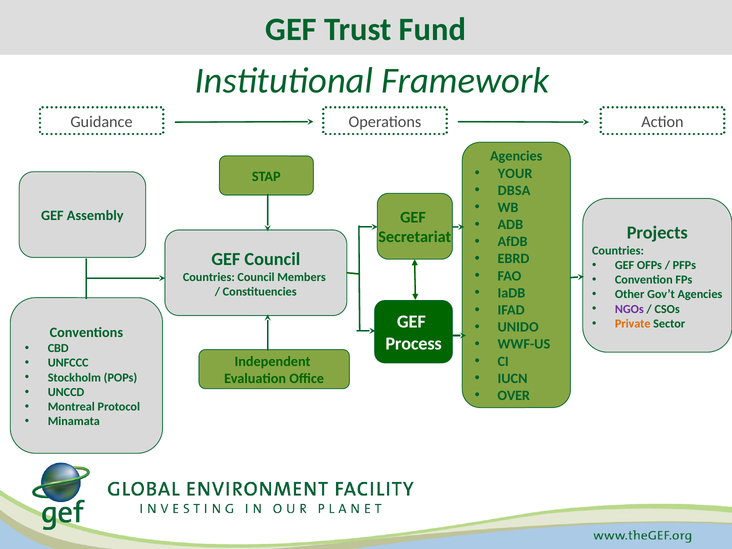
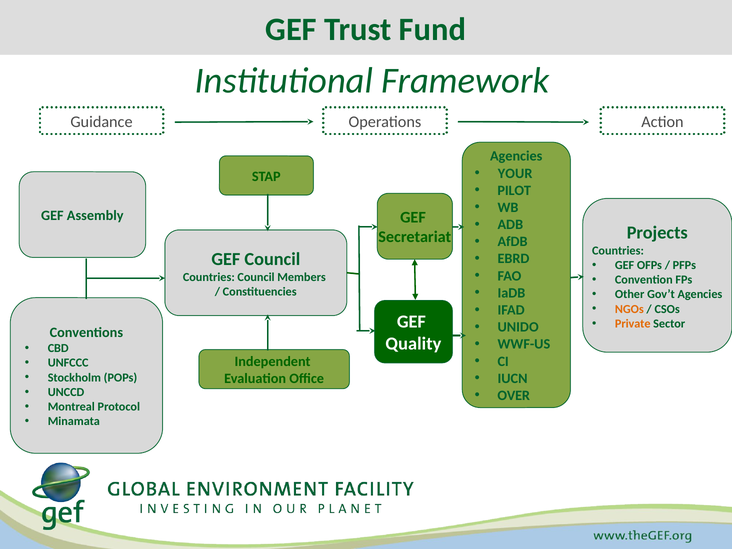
DBSA: DBSA -> PILOT (514, 190)
NGOs colour: purple -> orange (629, 309)
Process: Process -> Quality (413, 344)
